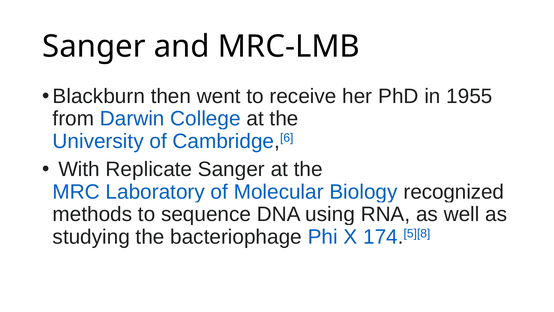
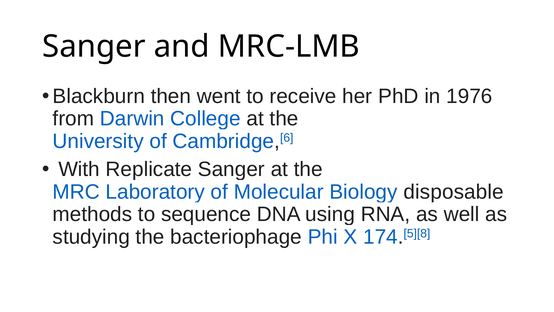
1955: 1955 -> 1976 (469, 96)
recognized: recognized -> disposable (454, 192)
